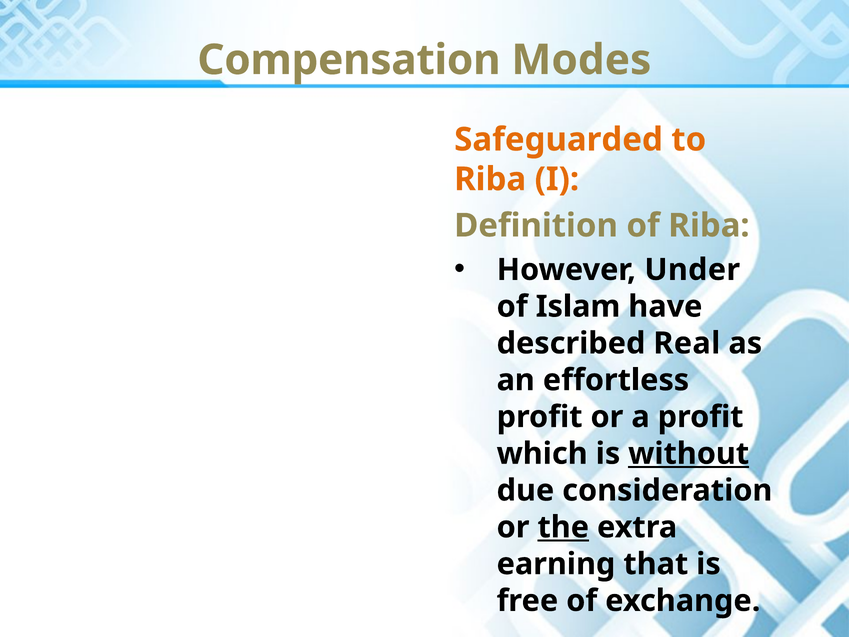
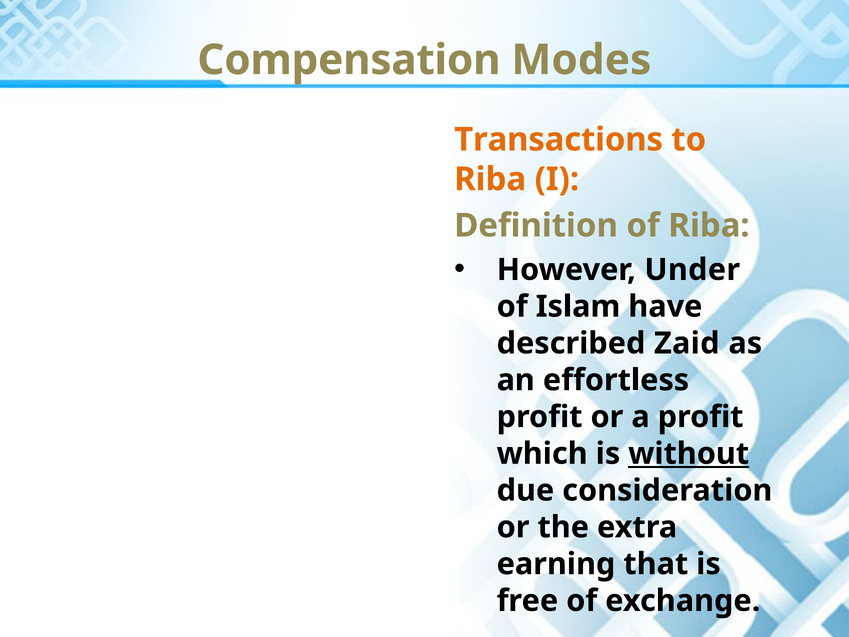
Safeguarded: Safeguarded -> Transactions (559, 140)
Real: Real -> Zaid (687, 343)
the underline: present -> none (563, 527)
